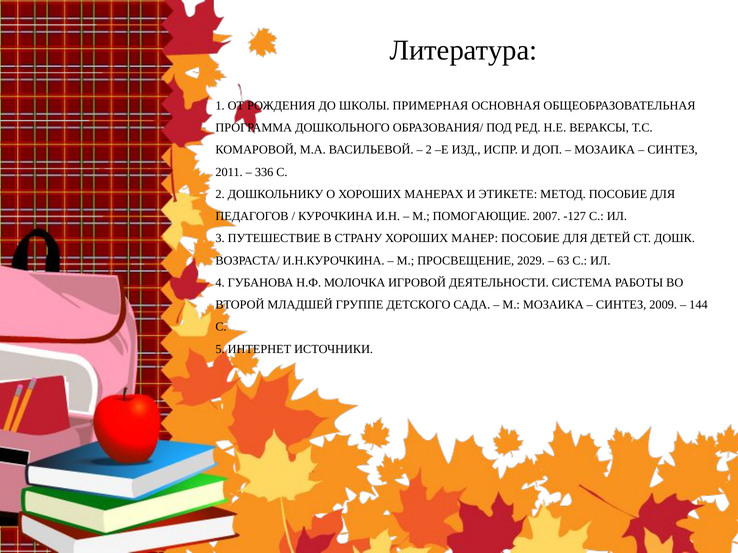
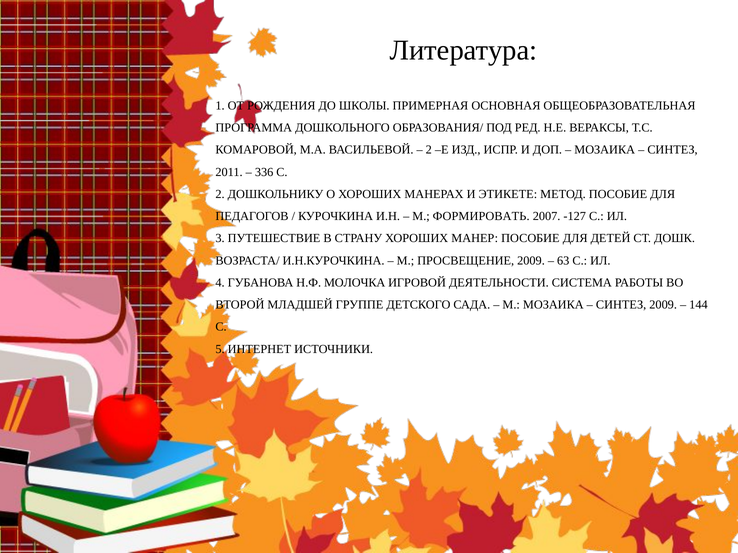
ПОМОГАЮЩИЕ: ПОМОГАЮЩИЕ -> ФОРМИРОВАТЬ (481, 217)
ПРОСВЕЩЕНИЕ 2029: 2029 -> 2009 (531, 261)
